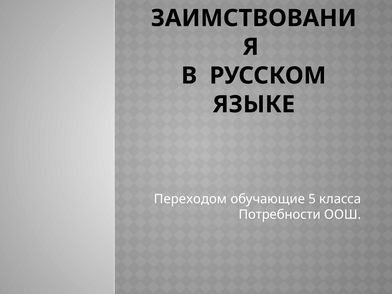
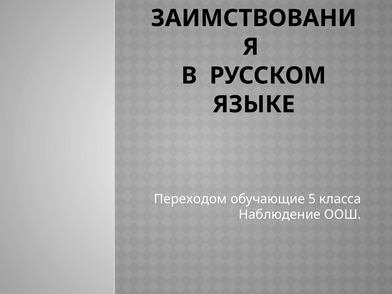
Потребности: Потребности -> Наблюдение (280, 215)
